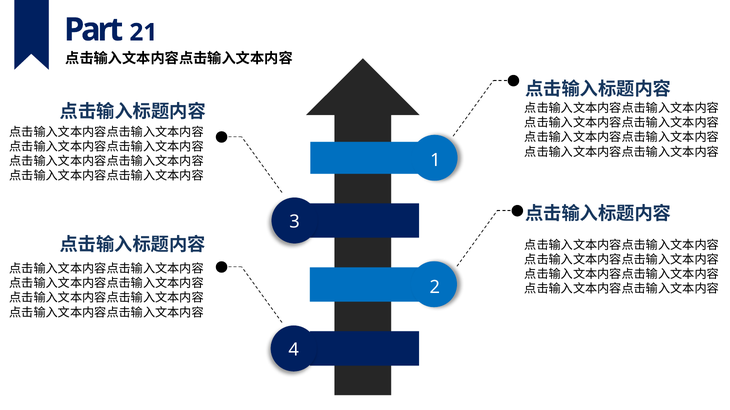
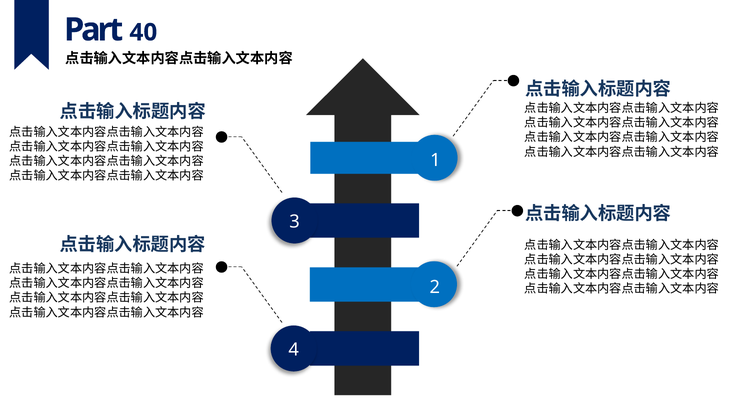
21: 21 -> 40 (143, 32)
